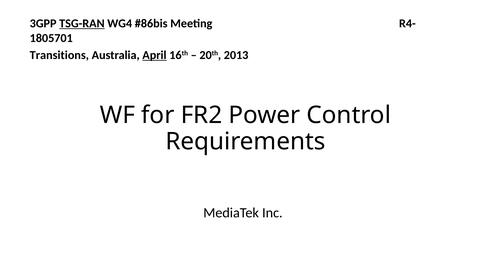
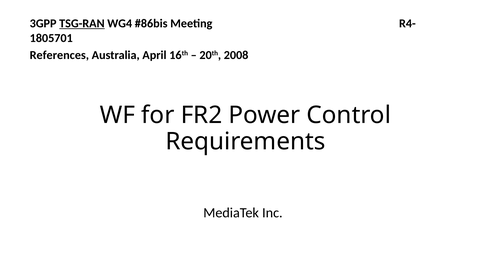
Transitions: Transitions -> References (59, 55)
April underline: present -> none (154, 55)
2013: 2013 -> 2008 (236, 55)
